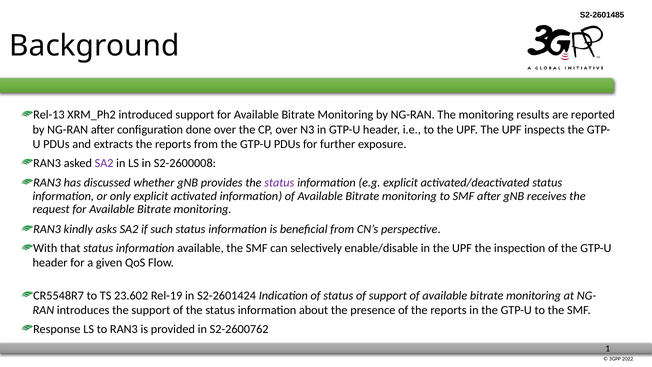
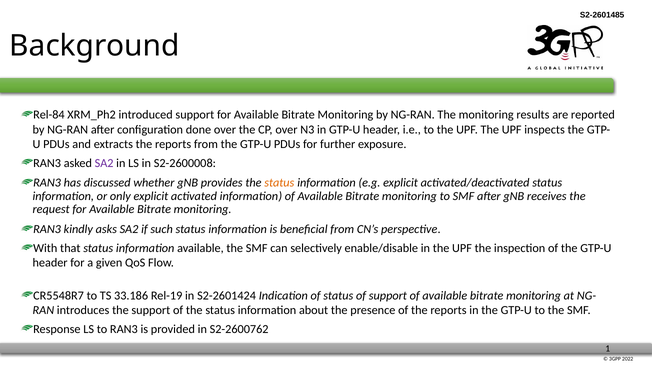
Rel-13: Rel-13 -> Rel-84 (49, 115)
status colour: purple -> orange (279, 183)
23.602: 23.602 -> 33.186 (131, 295)
